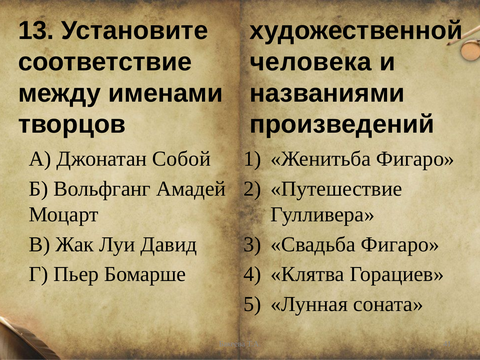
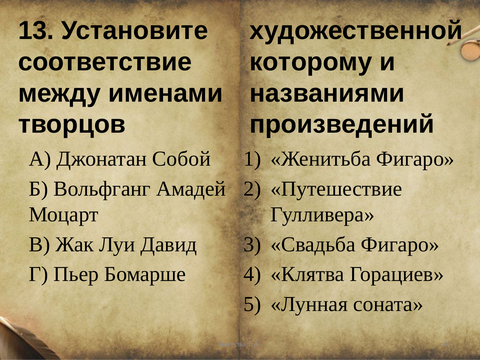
человека: человека -> которому (311, 62)
